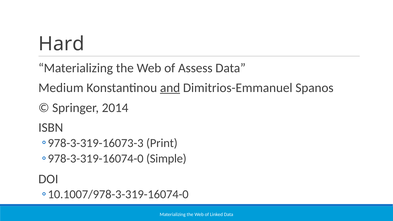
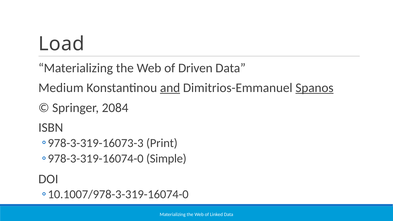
Hard: Hard -> Load (61, 44)
Assess: Assess -> Driven (195, 68)
Spanos underline: none -> present (314, 88)
2014: 2014 -> 2084 (115, 108)
